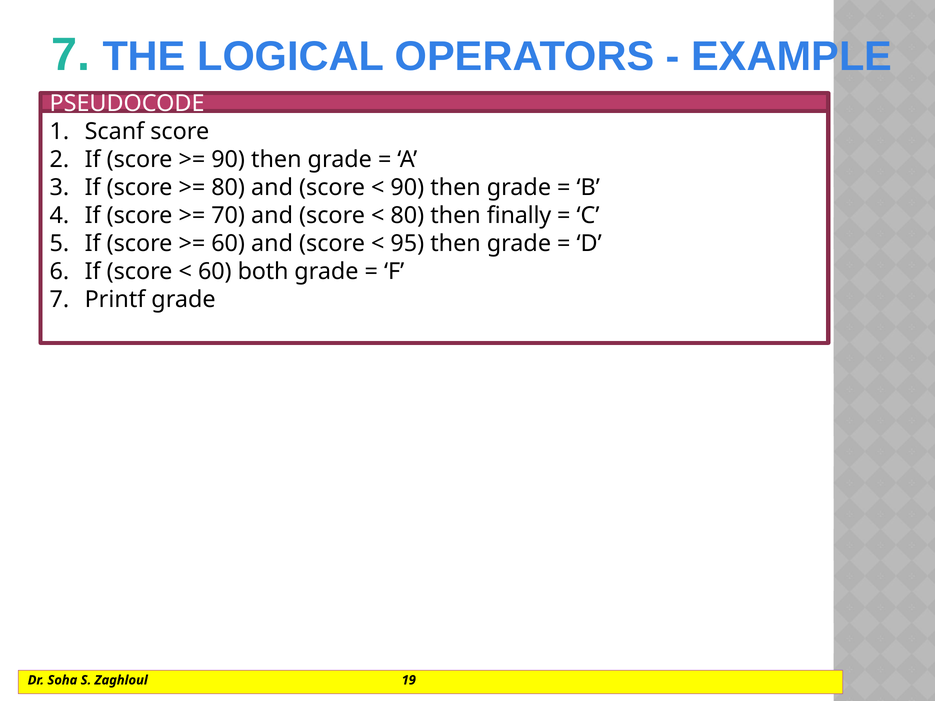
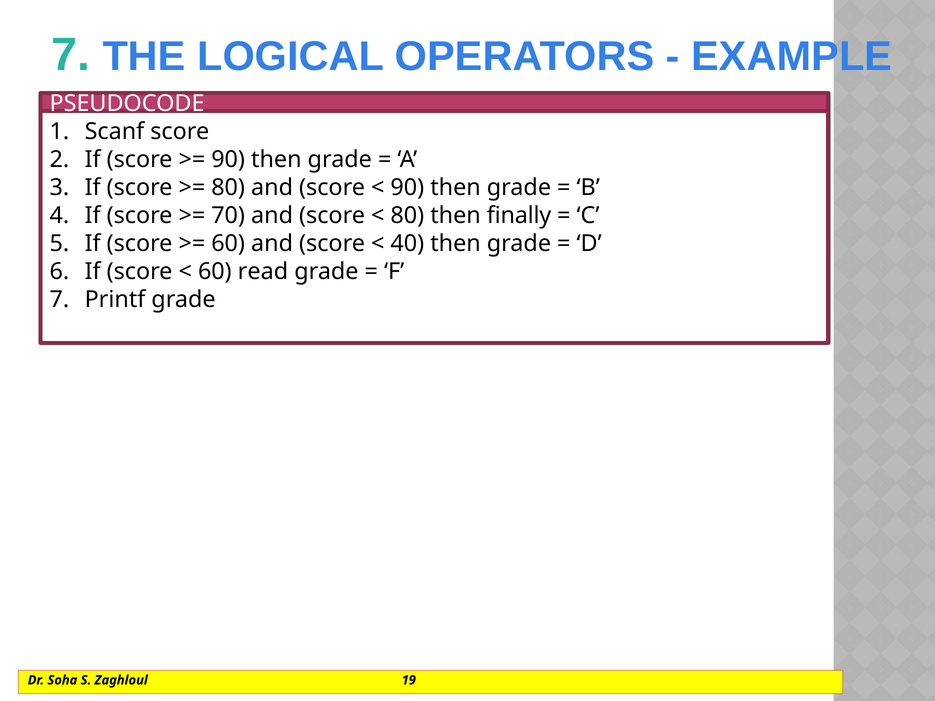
95: 95 -> 40 (407, 244)
both: both -> read (263, 272)
